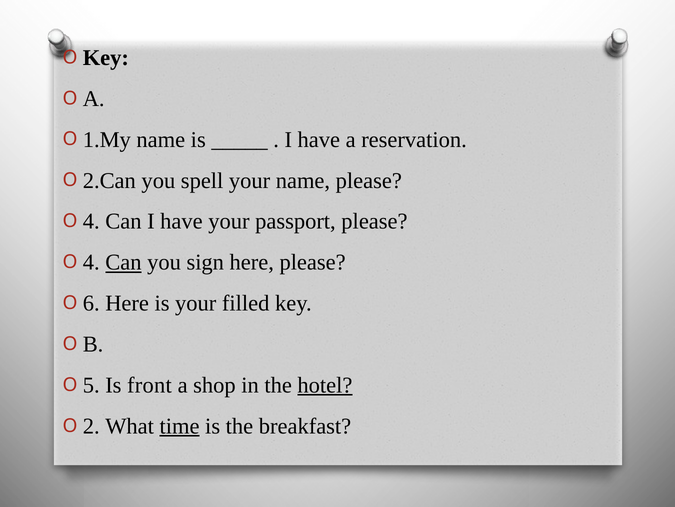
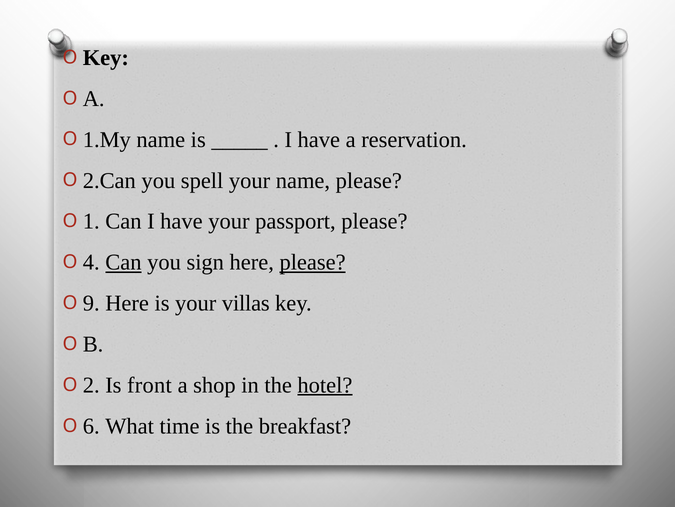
4: 4 -> 1 (91, 221)
please underline: none -> present (313, 262)
6: 6 -> 9 (91, 303)
filled: filled -> villas (246, 303)
5: 5 -> 2 (91, 385)
2: 2 -> 6 (91, 426)
time underline: present -> none (180, 426)
